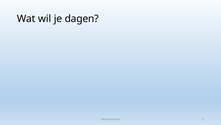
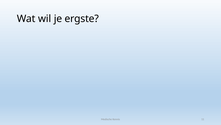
dagen: dagen -> ergste (82, 19)
